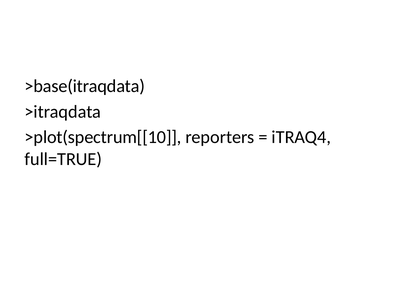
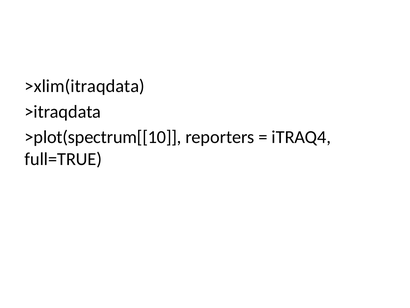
>base(itraqdata: >base(itraqdata -> >xlim(itraqdata (85, 86)
